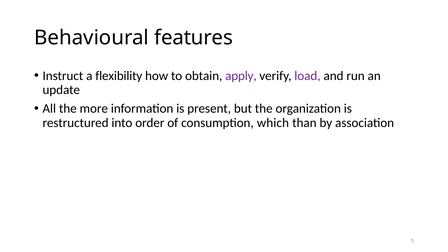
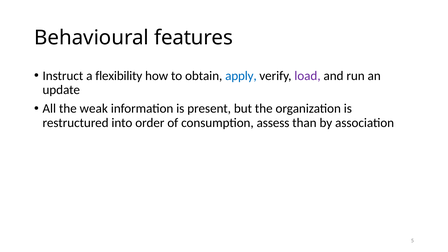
apply colour: purple -> blue (241, 76)
more: more -> weak (94, 109)
which: which -> assess (273, 123)
